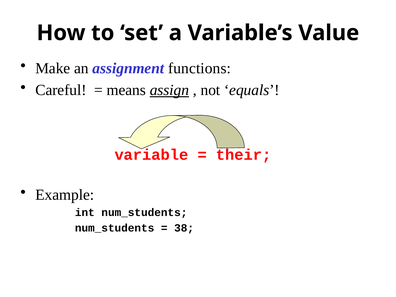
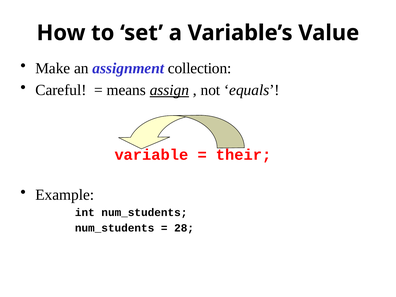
functions: functions -> collection (200, 68)
38: 38 -> 28 (184, 228)
